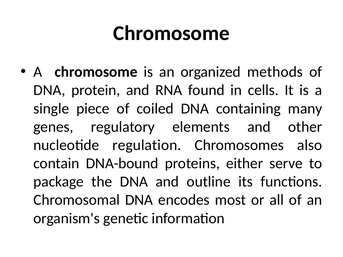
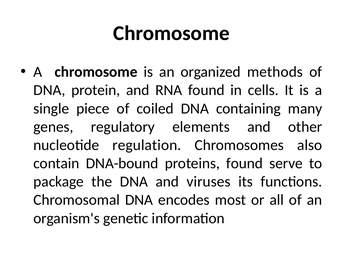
proteins either: either -> found (245, 164)
outline: outline -> viruses (209, 182)
